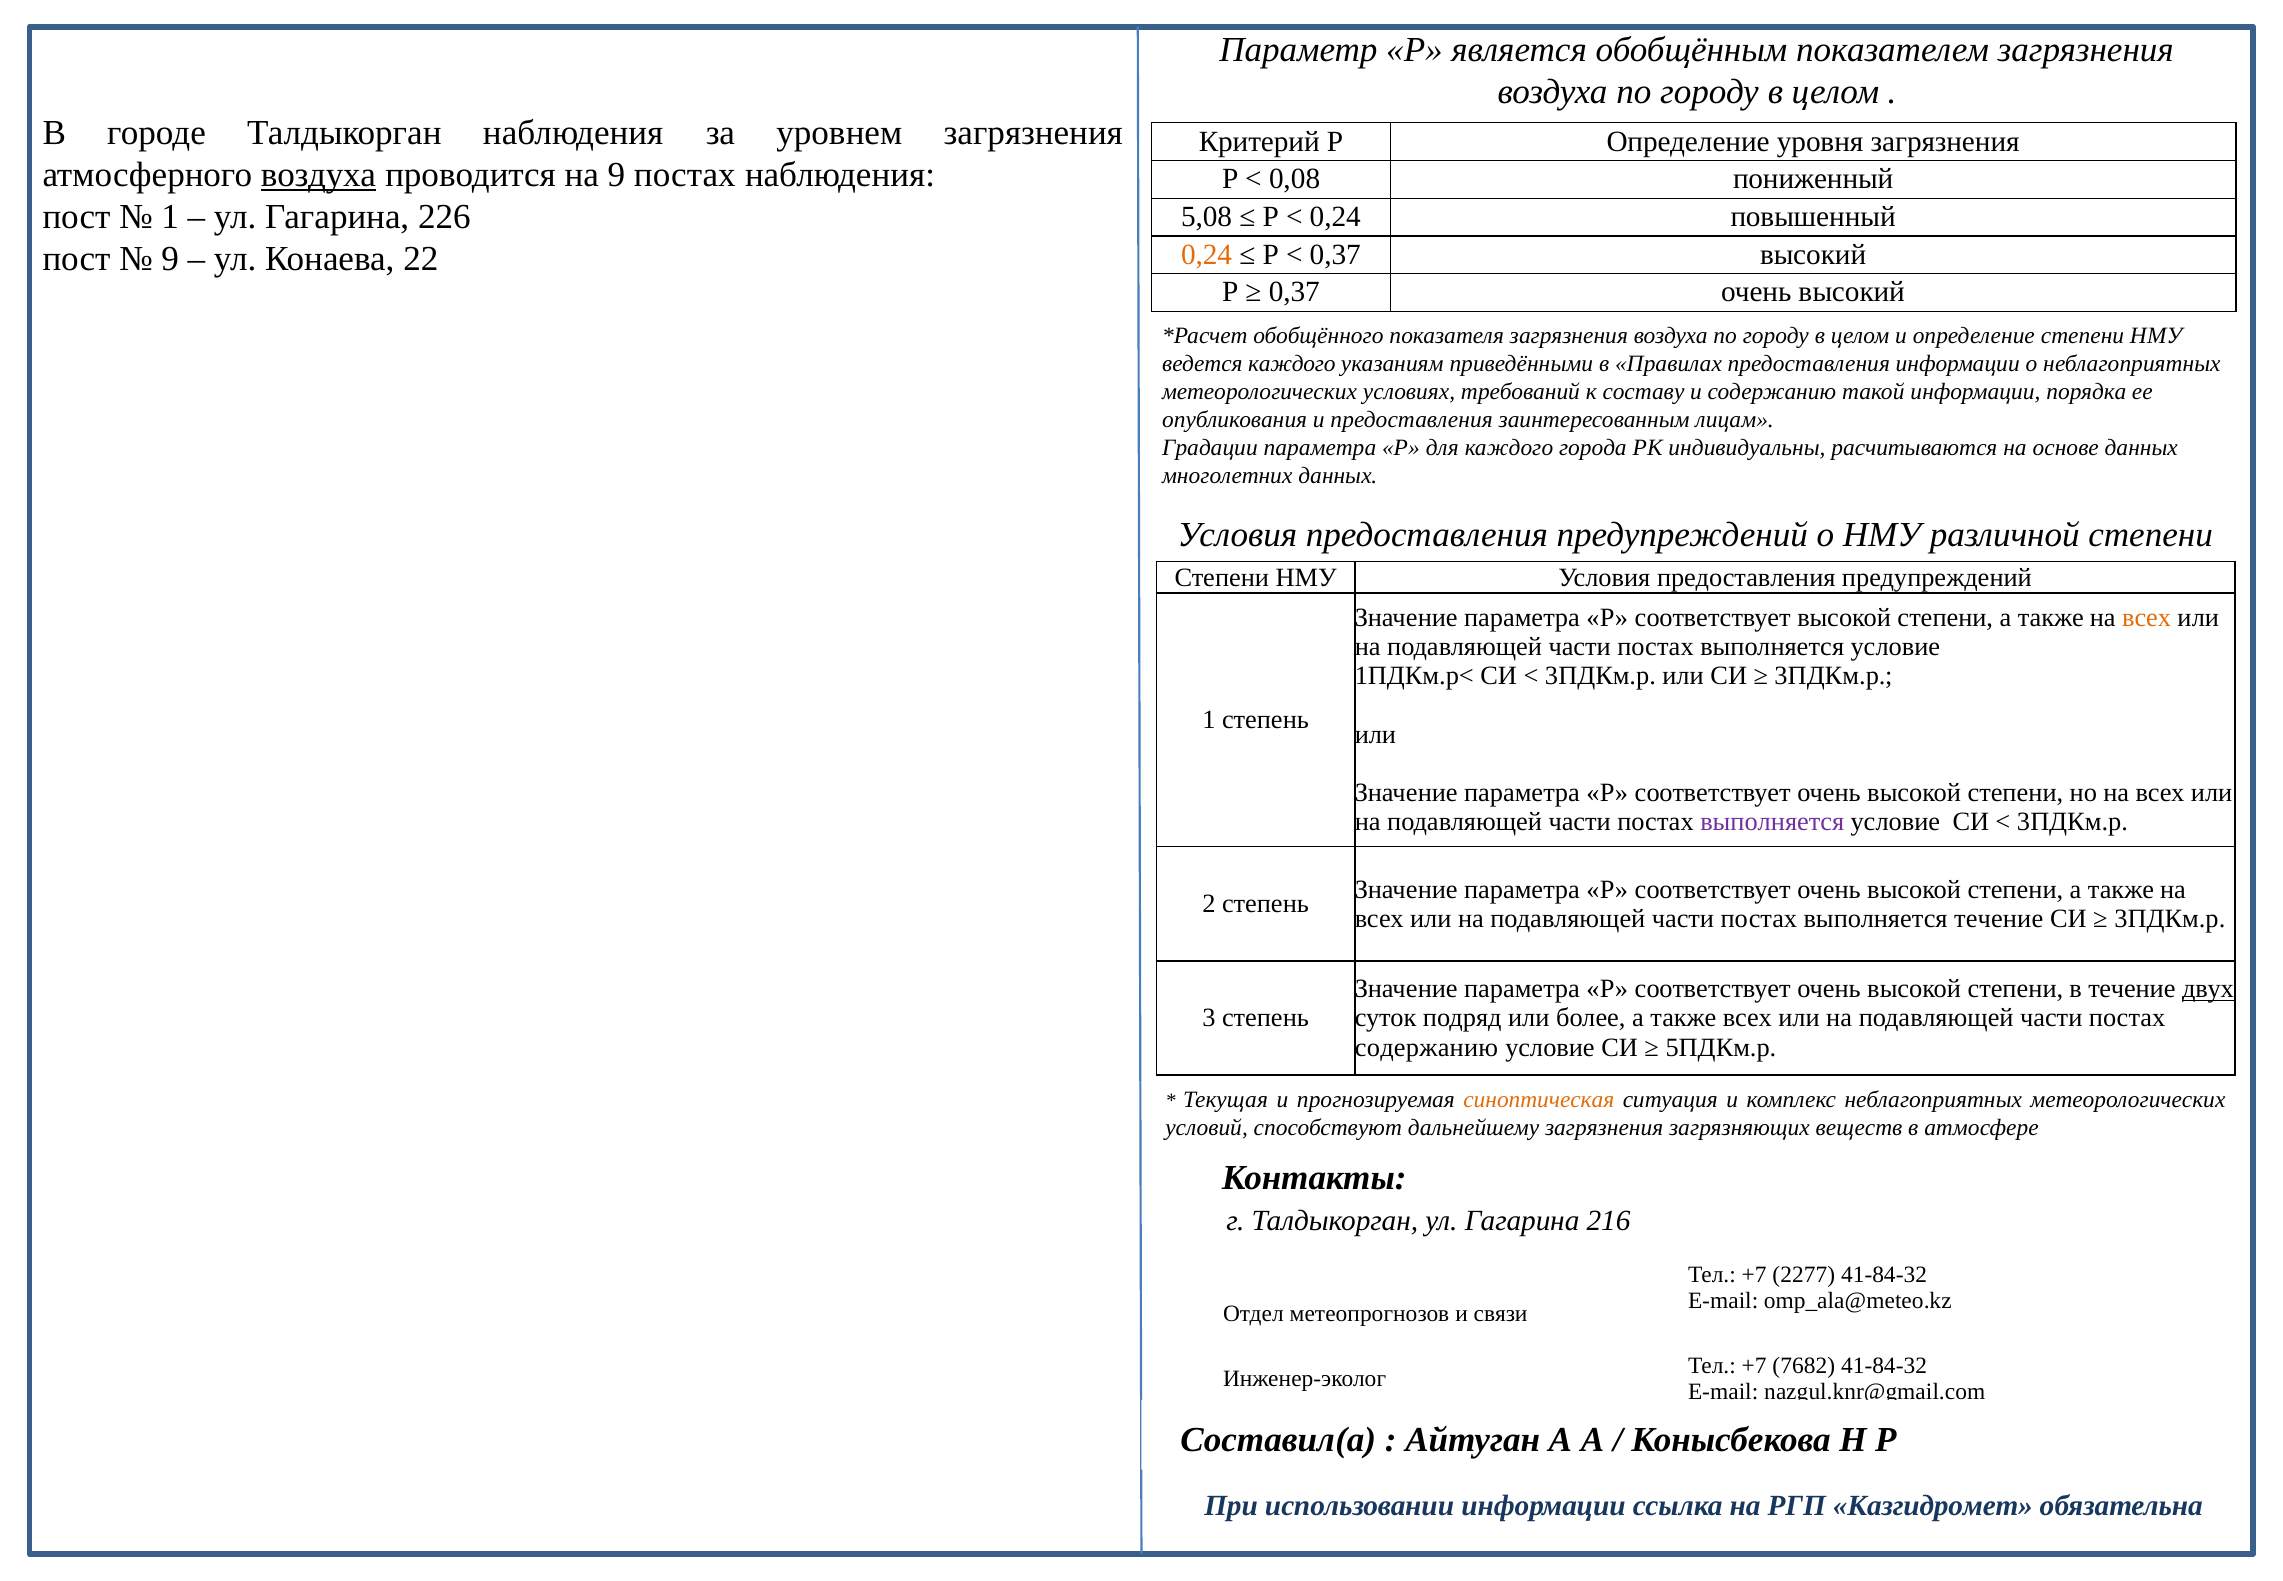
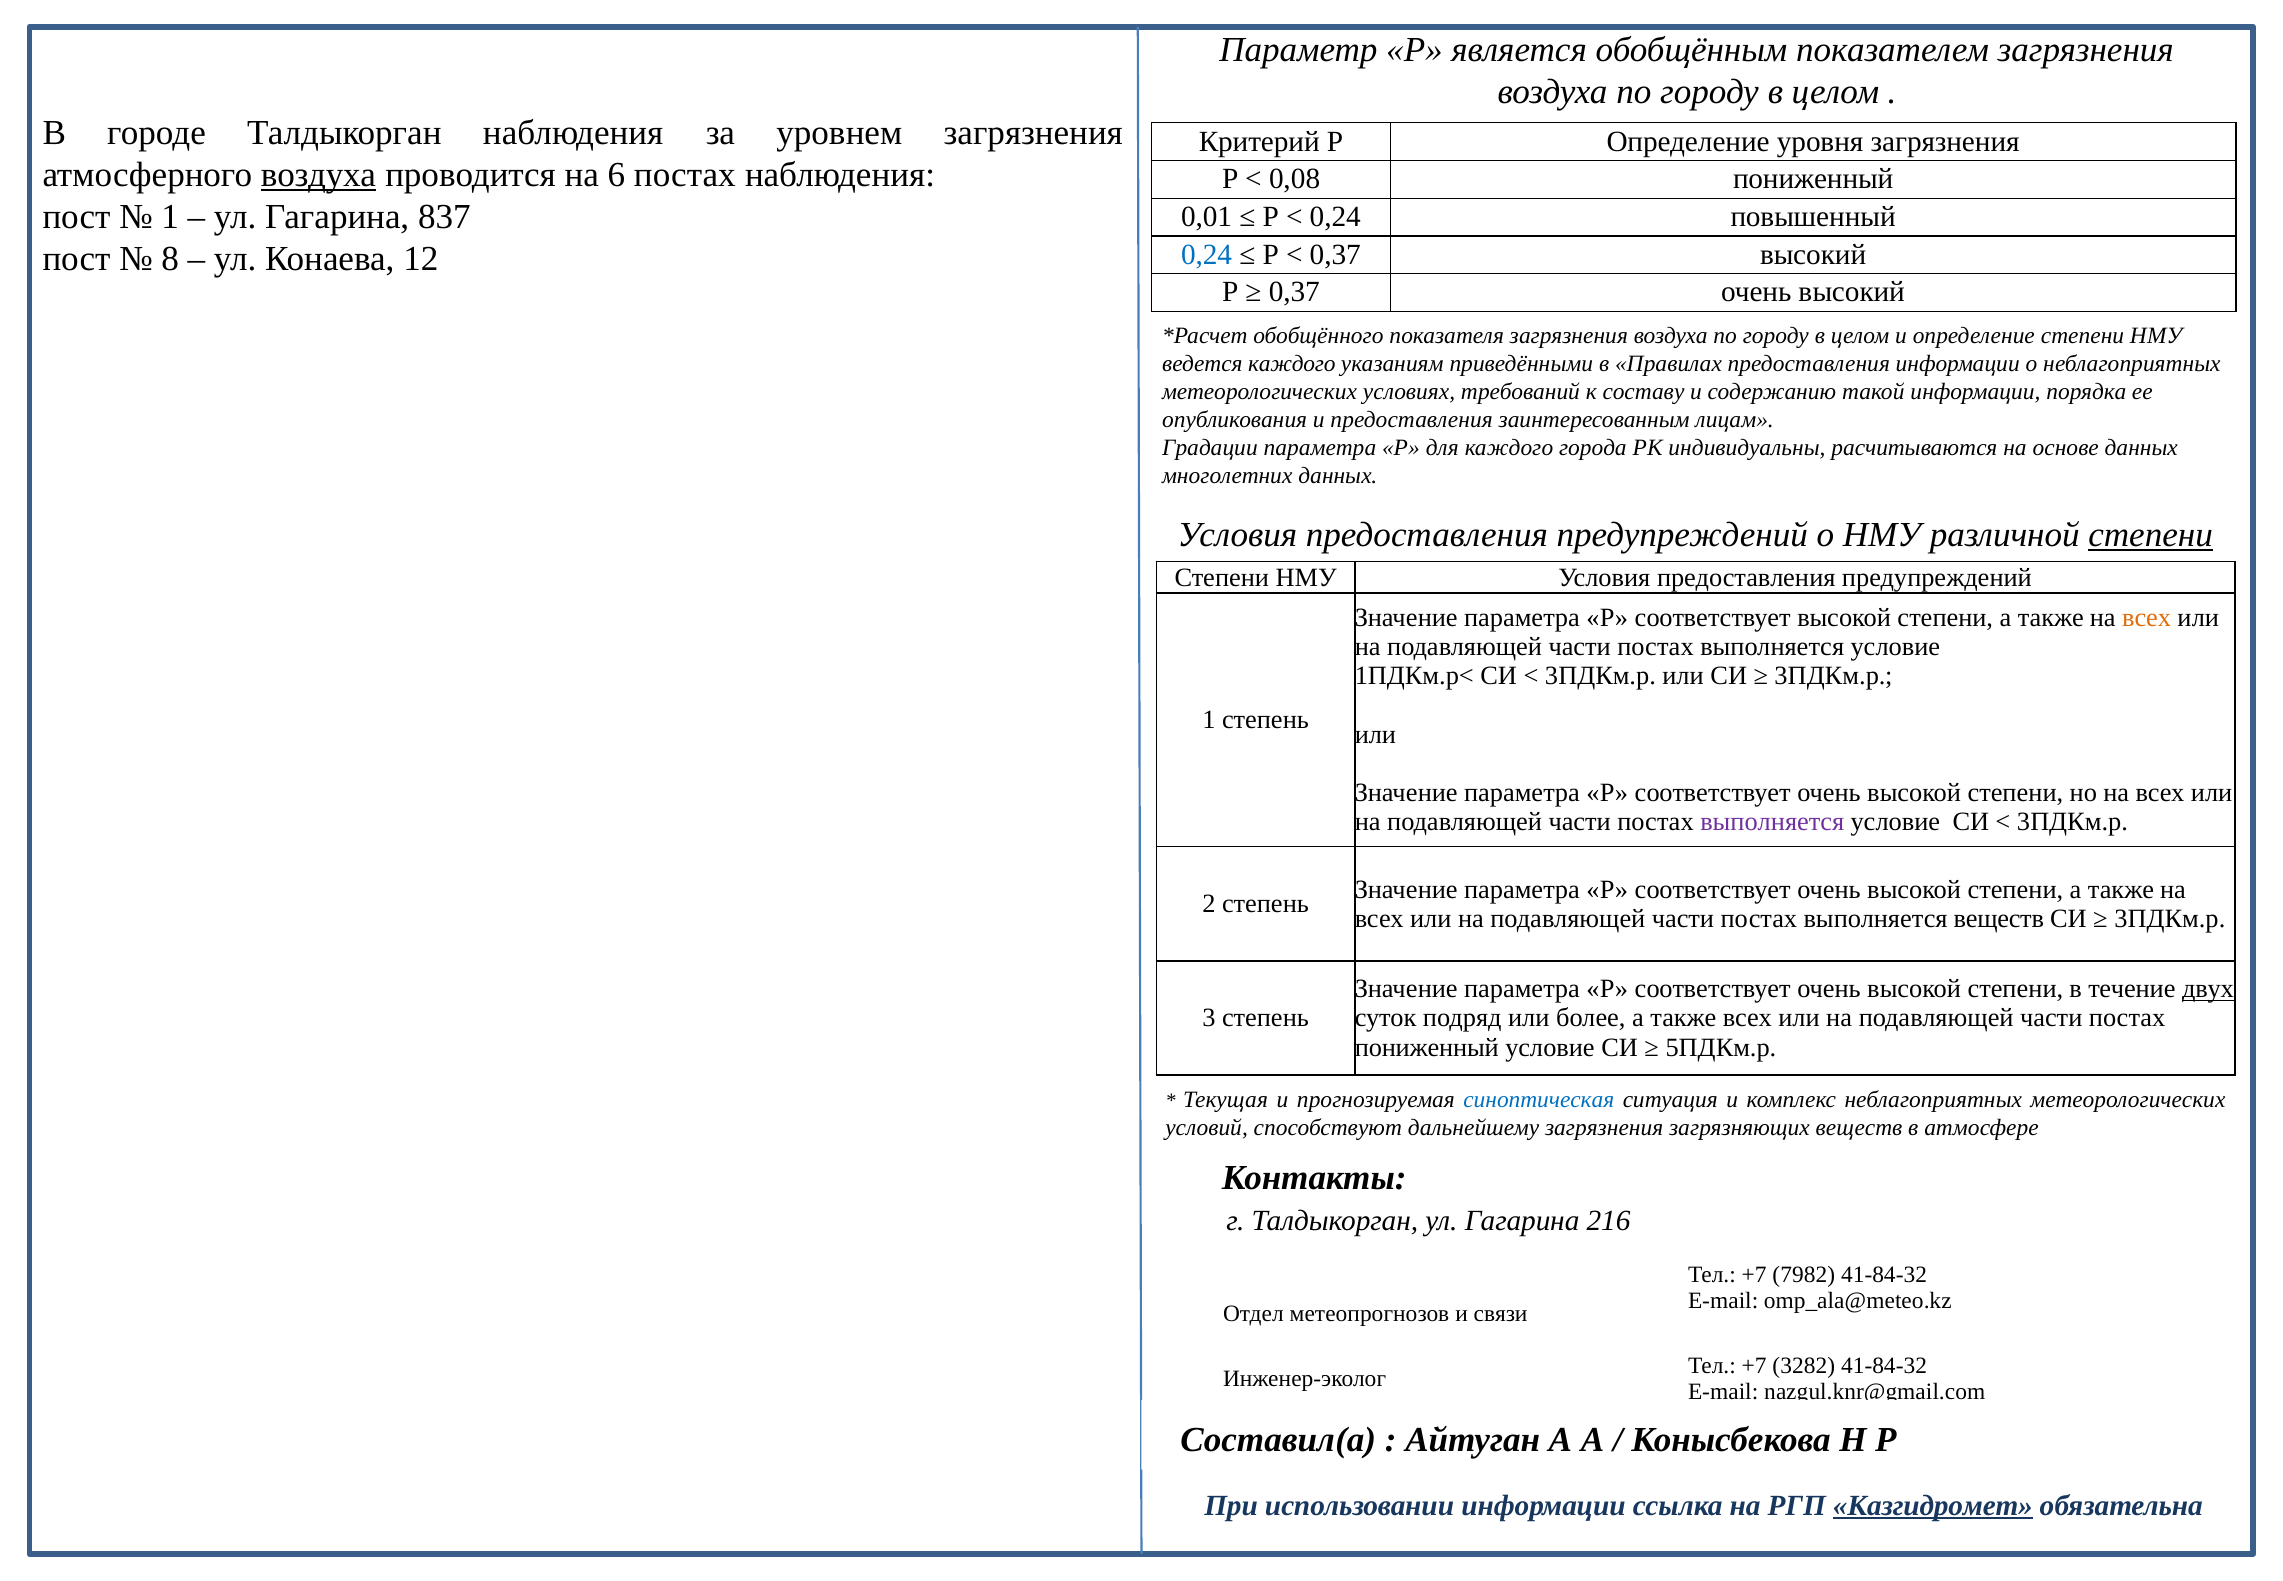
на 9: 9 -> 6 (616, 175)
226: 226 -> 837 (444, 217)
5,08: 5,08 -> 0,01 (1207, 217)
0,24 colour: orange -> blue (1207, 254)
9: 9 -> 8 (170, 259)
22: 22 -> 12 (421, 259)
степени underline: none -> present (2151, 535)
выполняется течение: течение -> веществ (1999, 918)
содержанию: содержанию -> пониженный (1427, 1047)
синоптическая colour: orange -> blue (1539, 1100)
2277: 2277 -> 7982 (1804, 1274)
7682: 7682 -> 3282 (1804, 1365)
Казгидромет underline: none -> present (1933, 1505)
